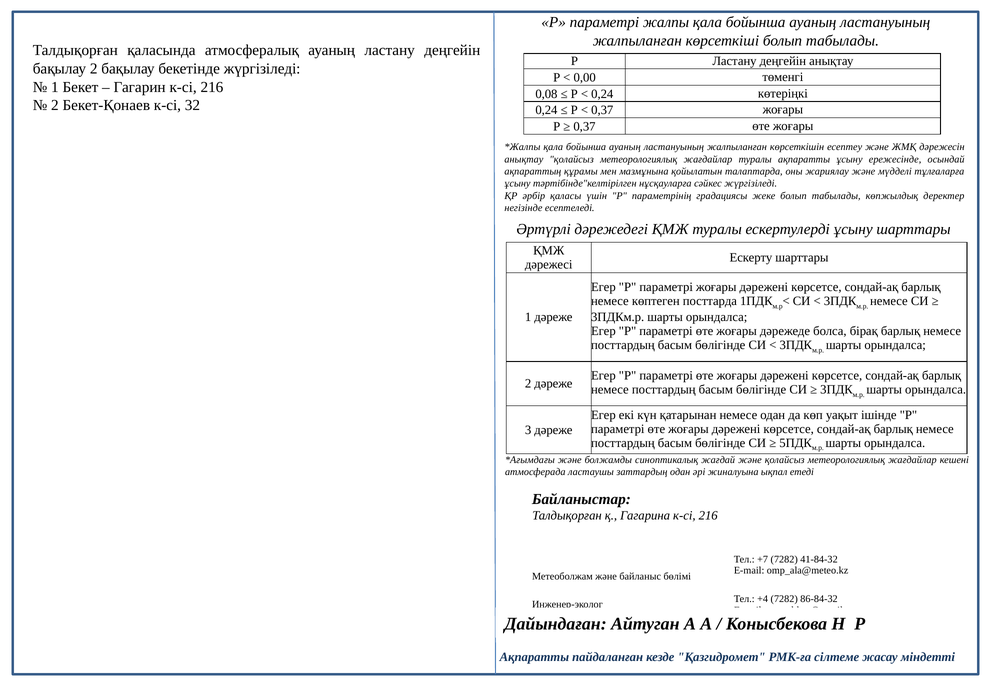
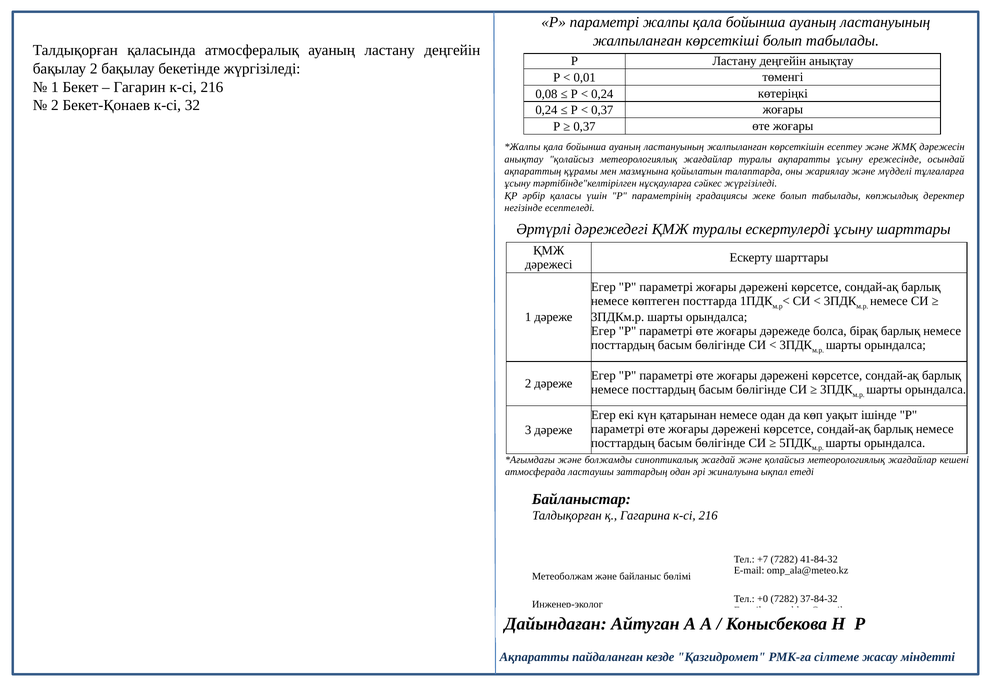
0,00: 0,00 -> 0,01 (585, 78)
+4: +4 -> +0 (763, 599)
86-84-32: 86-84-32 -> 37-84-32 (819, 599)
